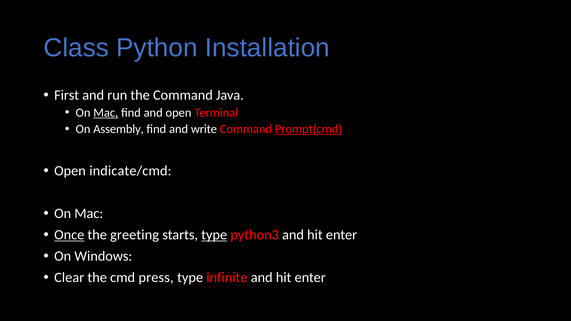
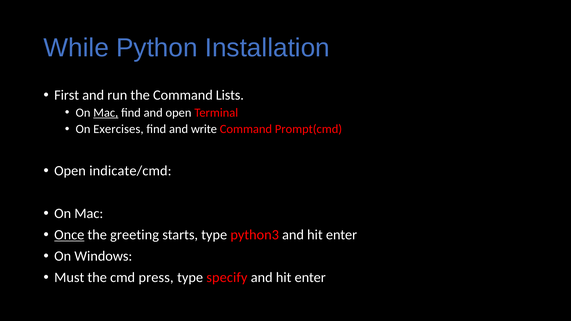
Class: Class -> While (76, 48)
Java: Java -> Lists (230, 95)
Assembly: Assembly -> Exercises (118, 129)
Prompt(cmd underline: present -> none (308, 129)
type underline: present -> none (214, 235)
Clear: Clear -> Must (69, 278)
infinite: infinite -> specify (227, 278)
